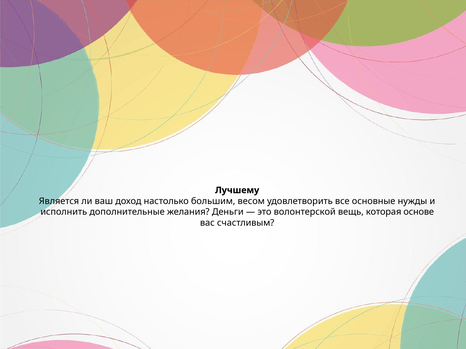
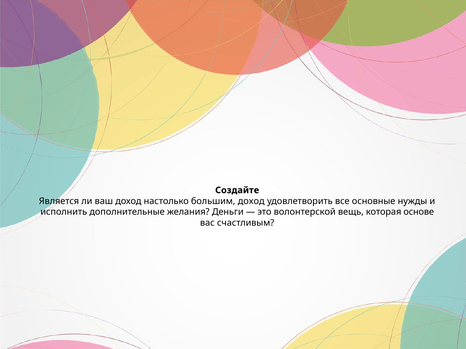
Лучшему: Лучшему -> Создайте (237, 190)
большим весом: весом -> доход (251, 201)
